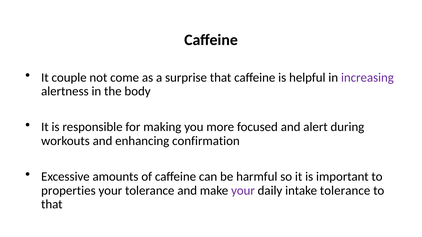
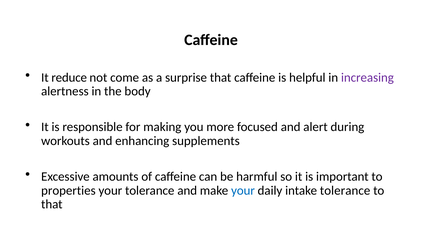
couple: couple -> reduce (69, 78)
confirmation: confirmation -> supplements (206, 141)
your colour: purple -> blue (243, 191)
